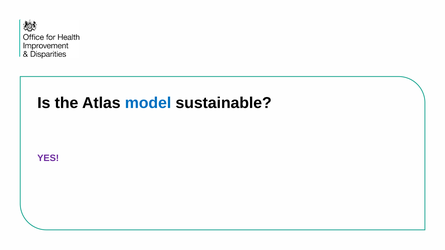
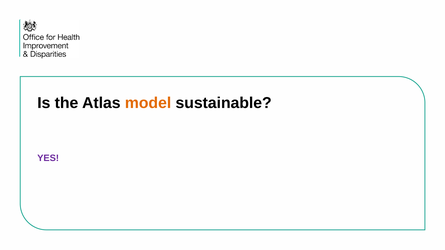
model colour: blue -> orange (148, 103)
